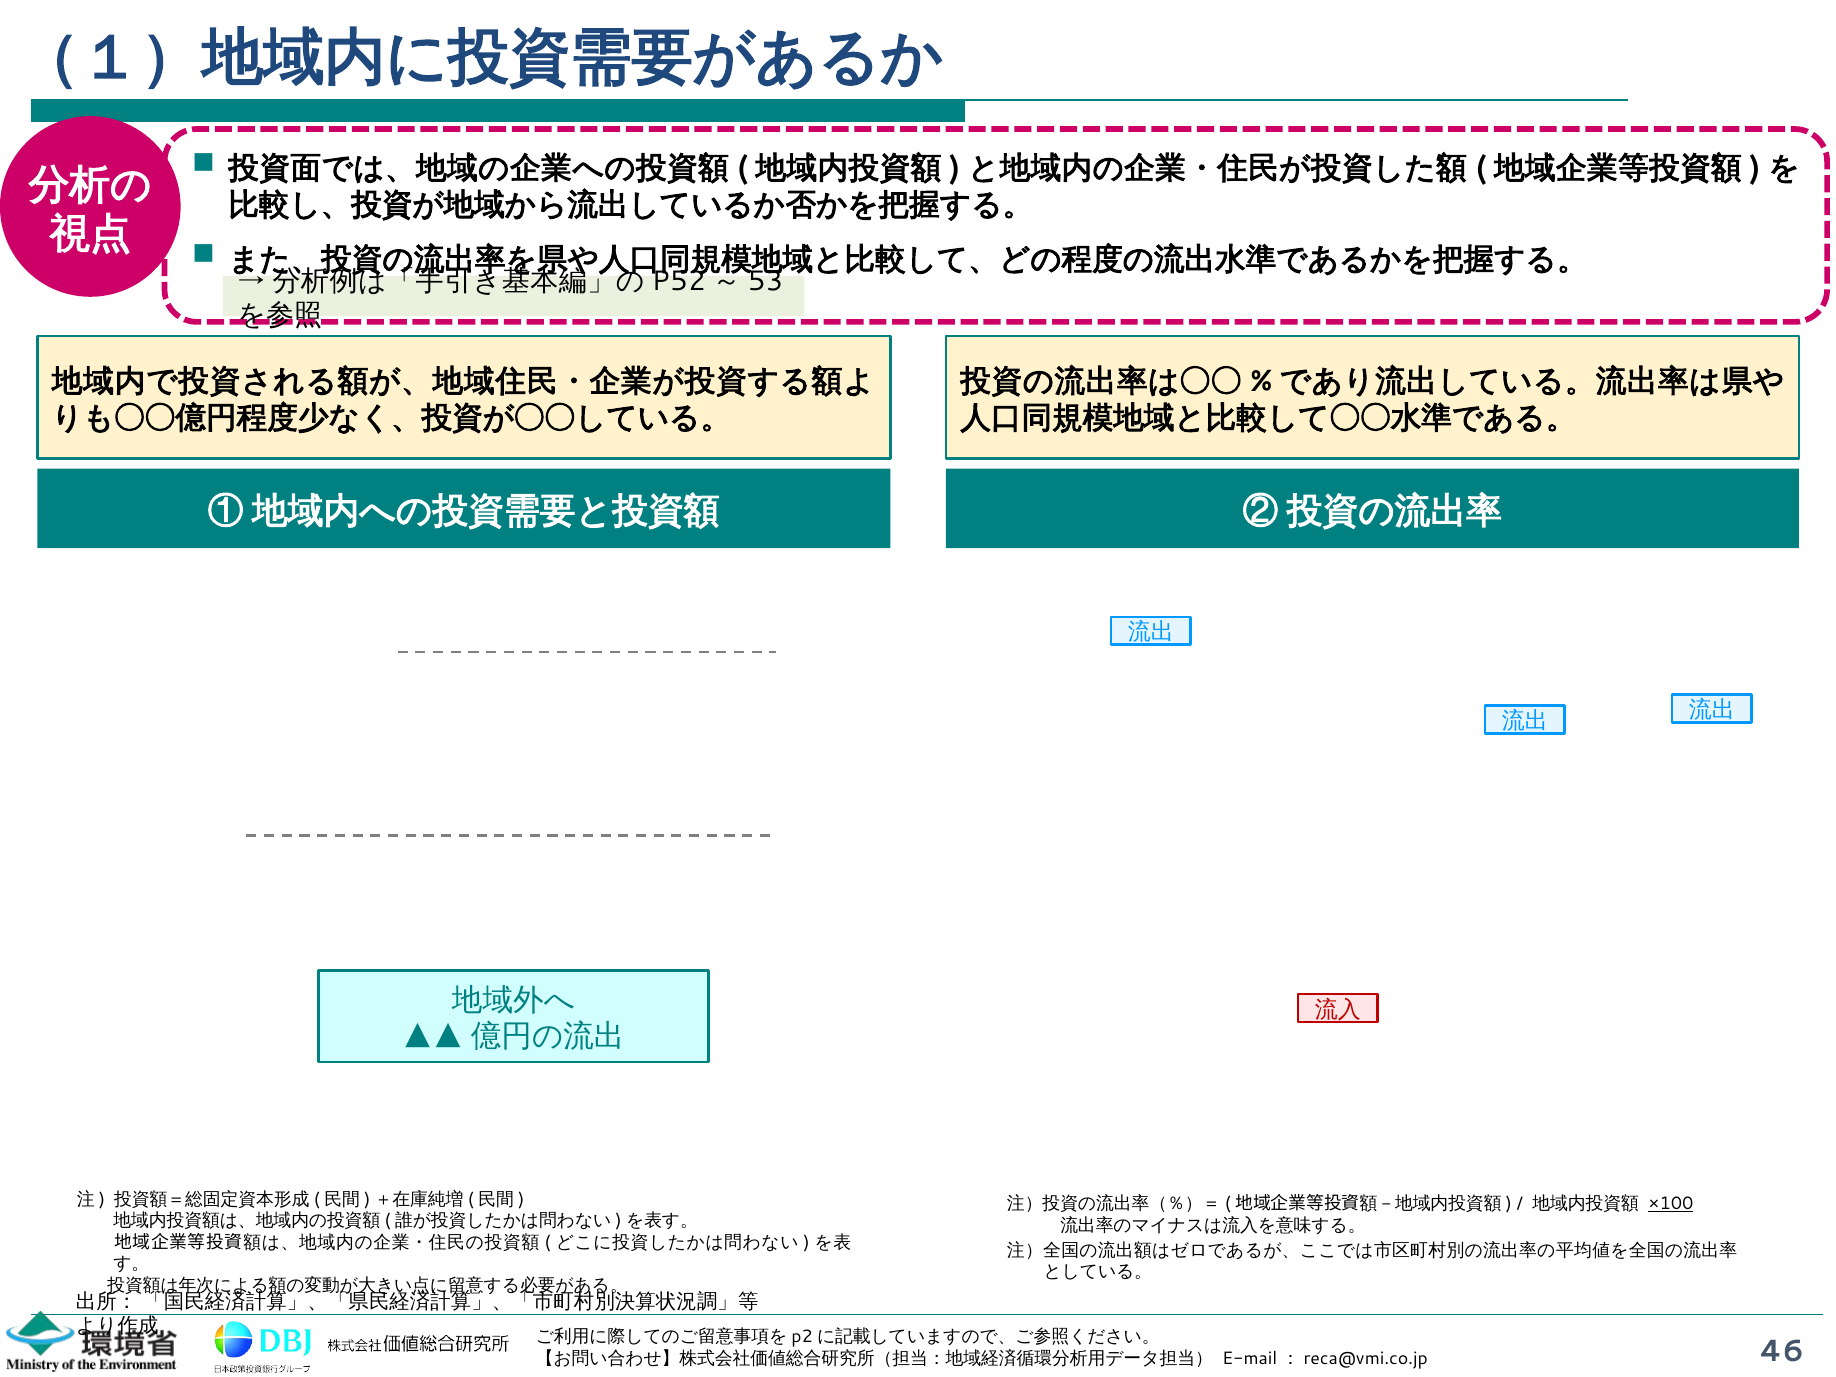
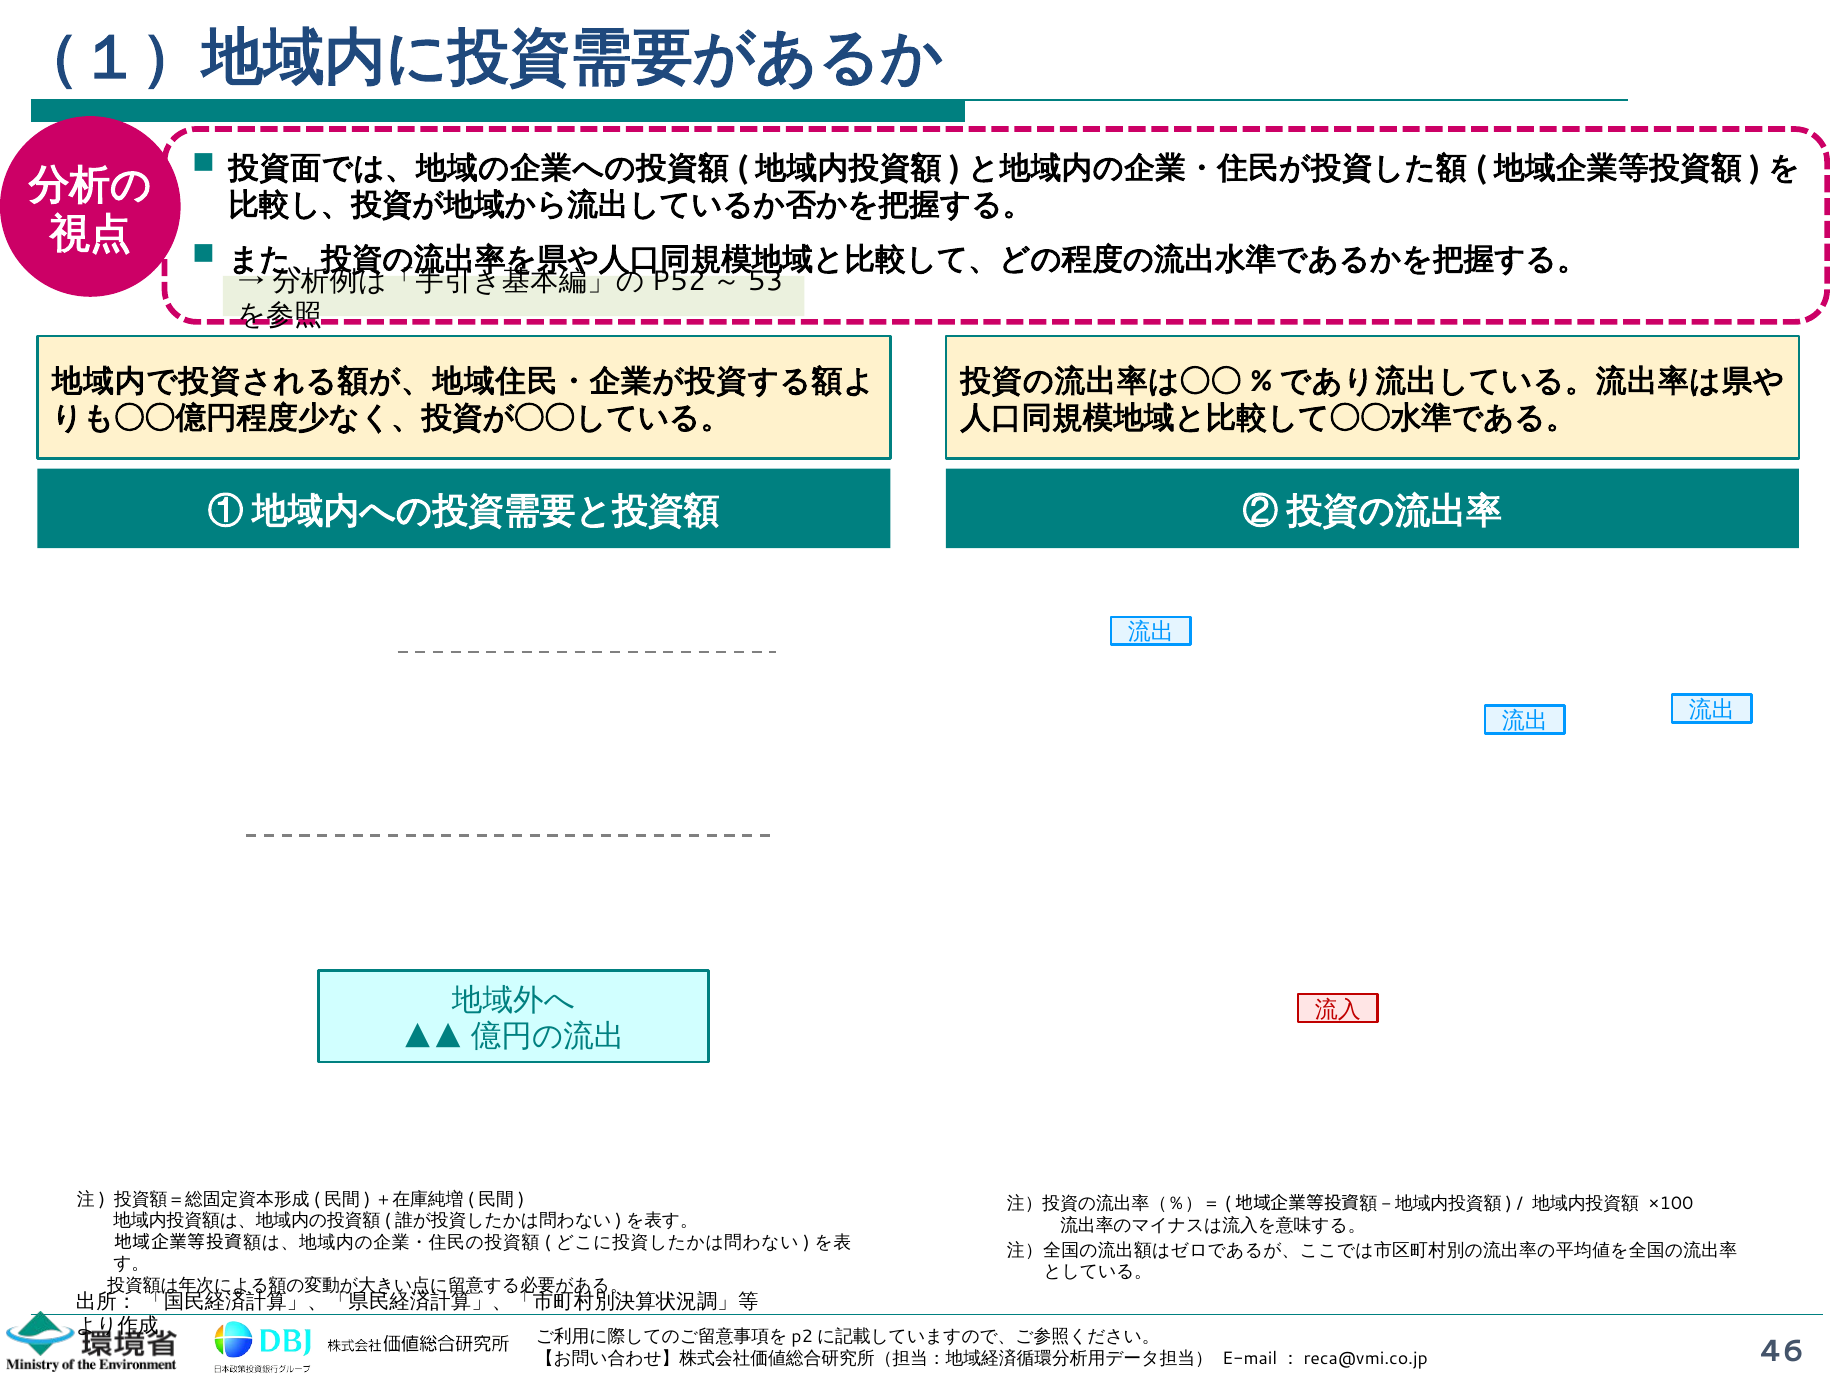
×100 underline: present -> none (1671, 1204)
